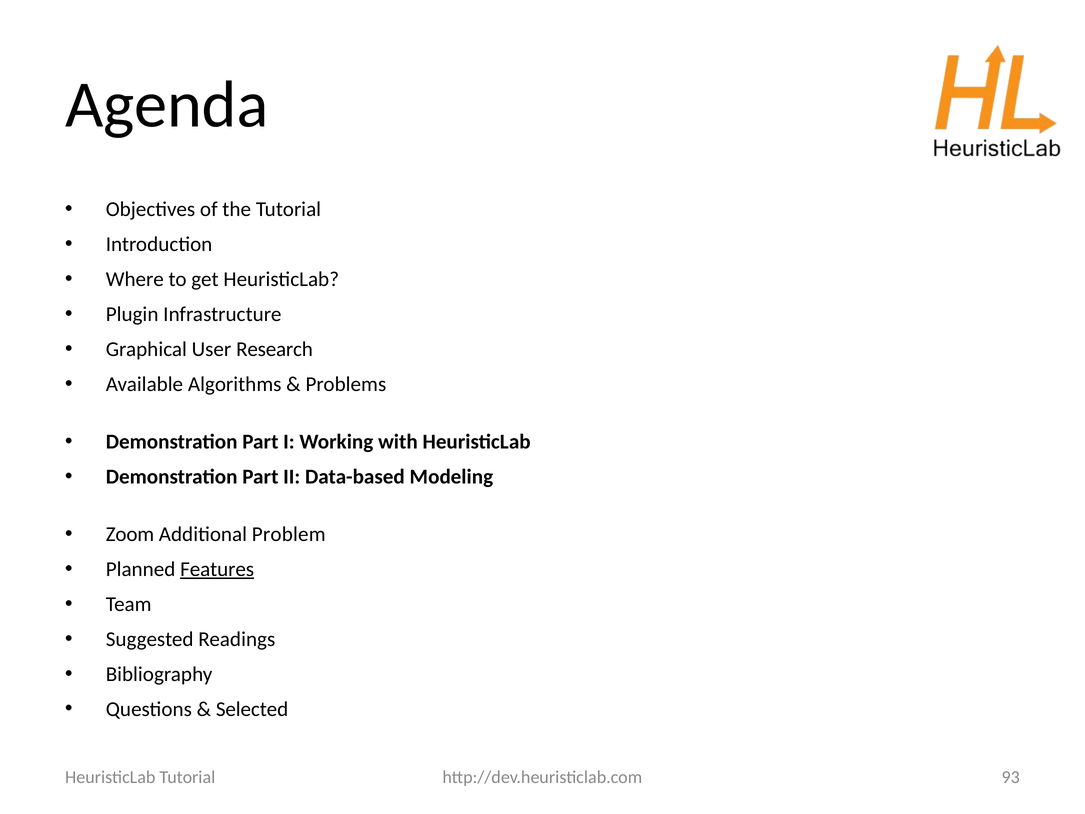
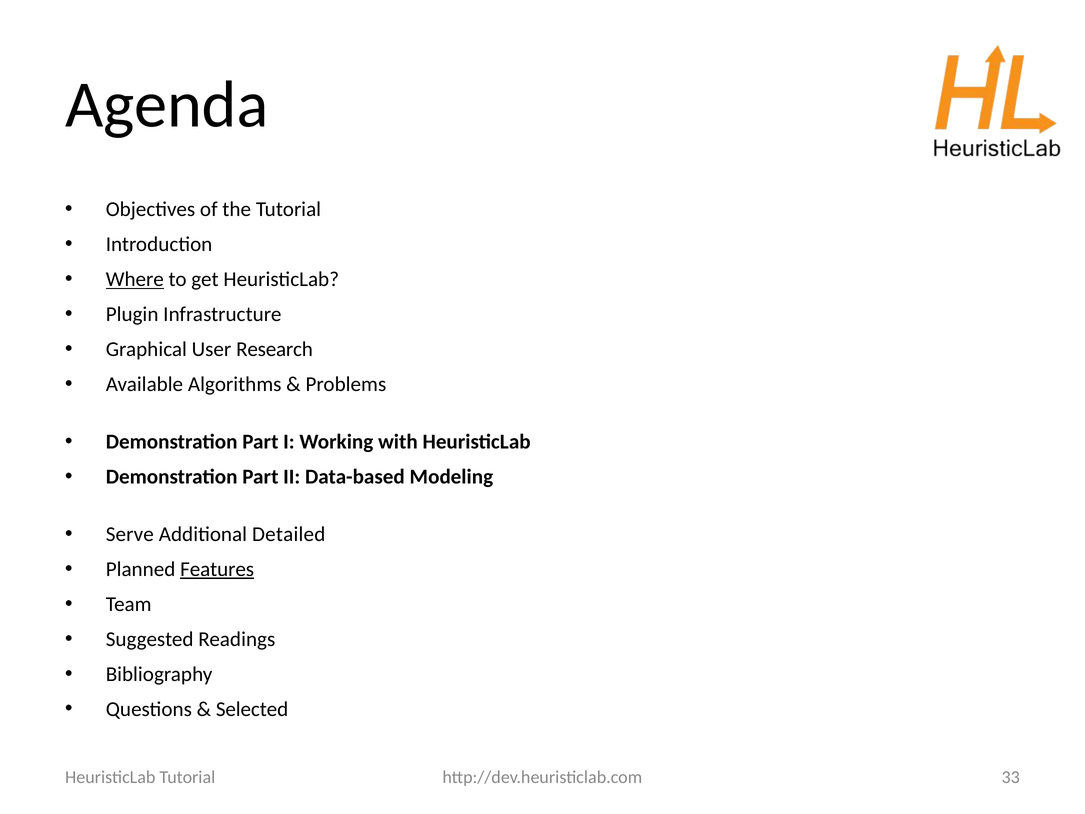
Where underline: none -> present (135, 279)
Zoom: Zoom -> Serve (130, 534)
Problem: Problem -> Detailed (289, 534)
93: 93 -> 33 (1011, 777)
